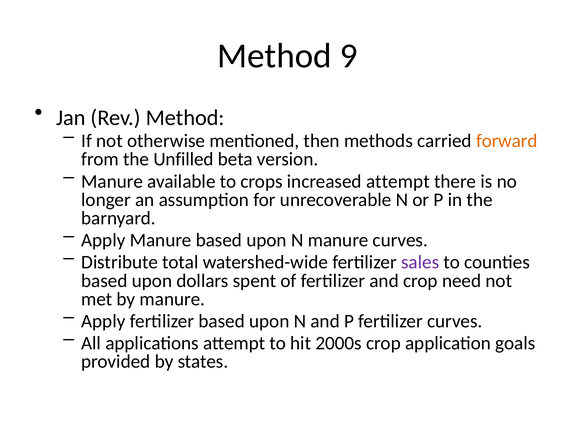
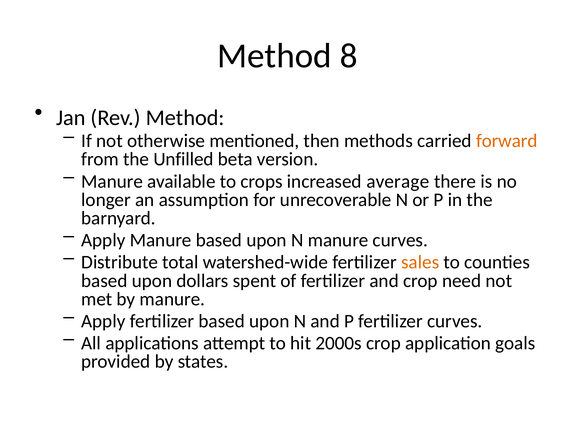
9: 9 -> 8 (349, 56)
increased attempt: attempt -> average (398, 181)
sales colour: purple -> orange (420, 262)
